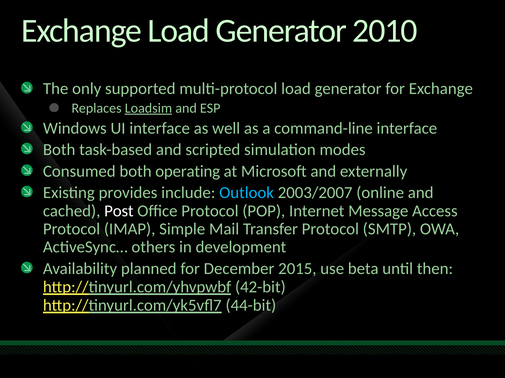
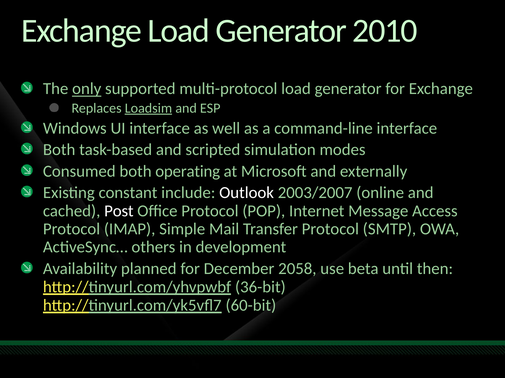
only underline: none -> present (87, 89)
provides: provides -> constant (128, 193)
Outlook colour: light blue -> white (247, 193)
2015: 2015 -> 2058 (297, 269)
42-bit: 42-bit -> 36-bit (260, 288)
44-bit: 44-bit -> 60-bit (251, 306)
